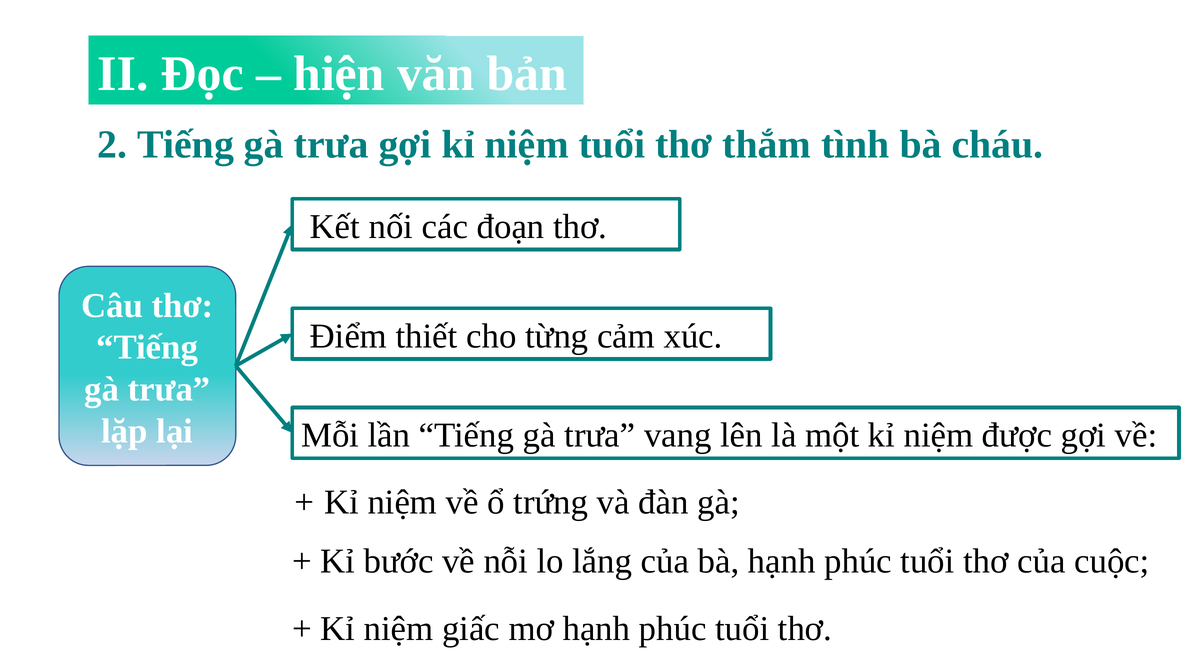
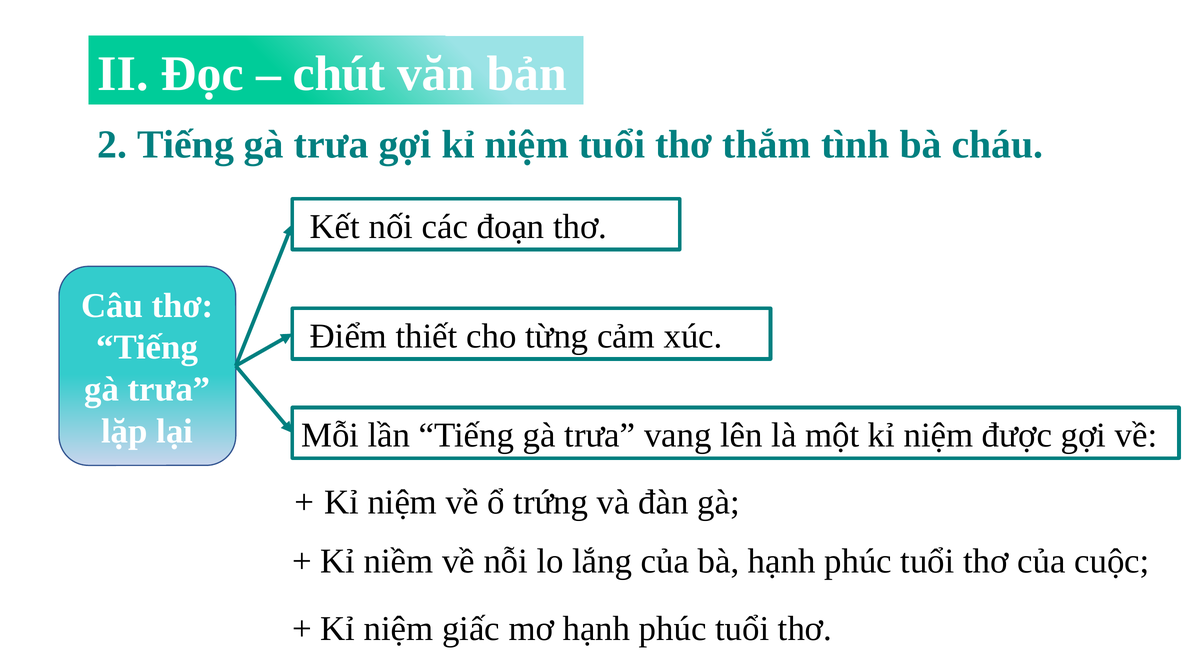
hiện: hiện -> chút (339, 74)
bước: bước -> niềm (399, 561)
